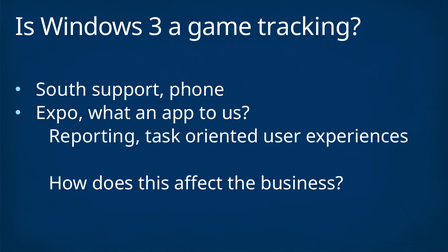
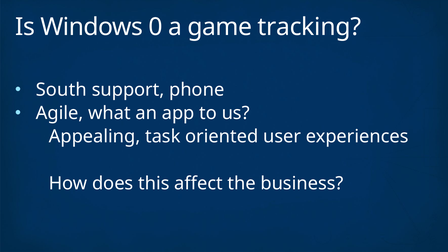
3: 3 -> 0 (156, 27)
Expo: Expo -> Agile (60, 113)
Reporting: Reporting -> Appealing (95, 136)
